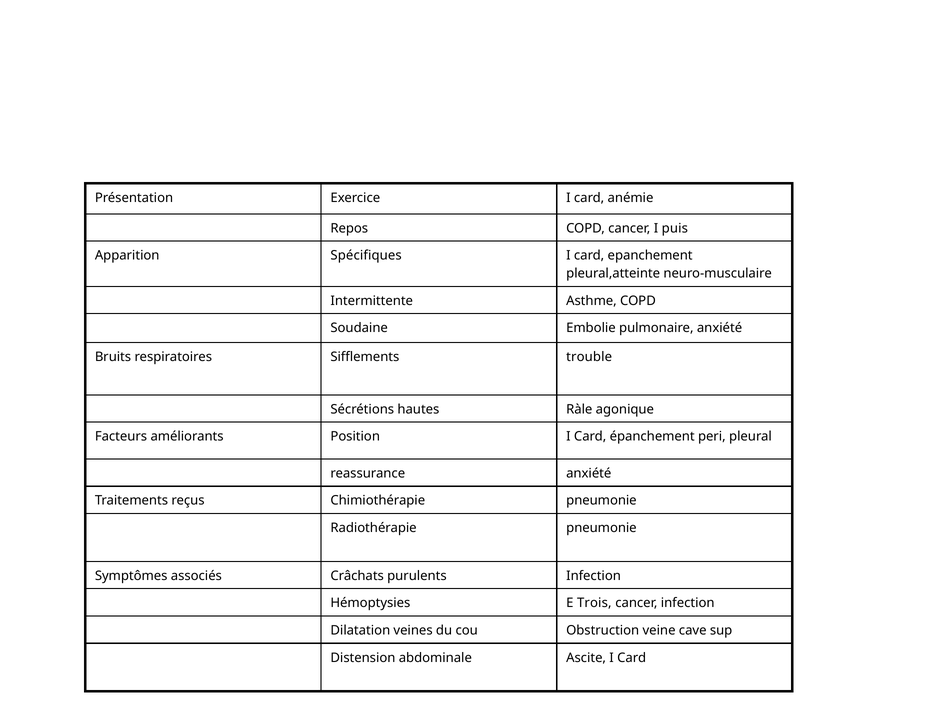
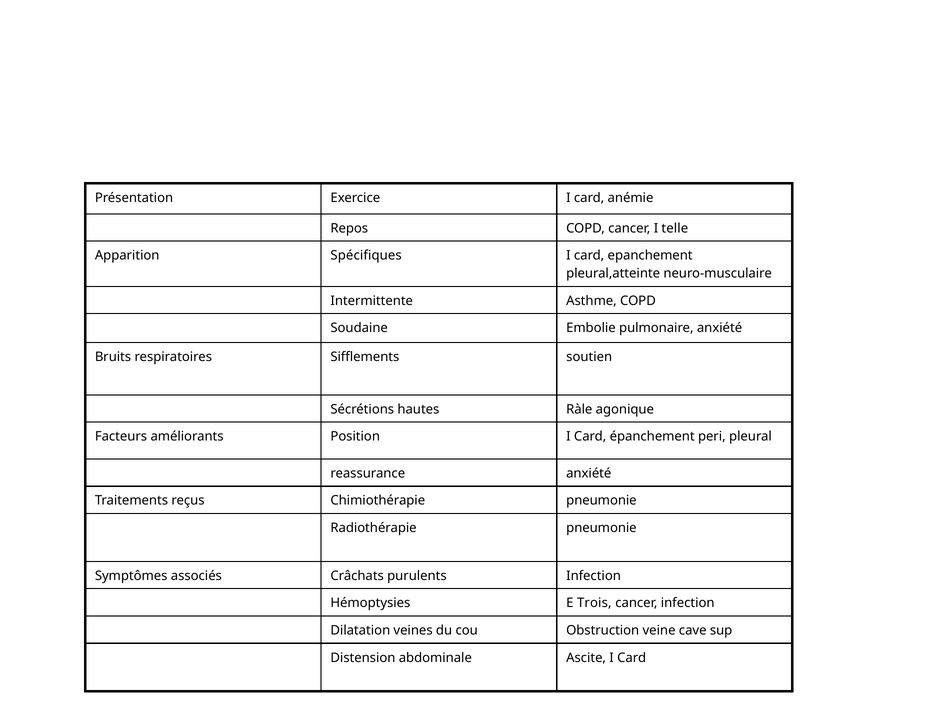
puis: puis -> telle (675, 228)
trouble: trouble -> soutien (589, 357)
